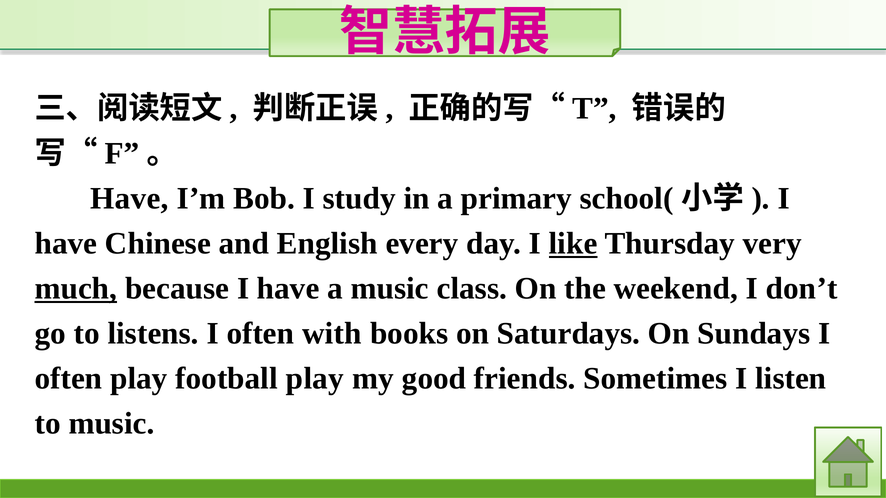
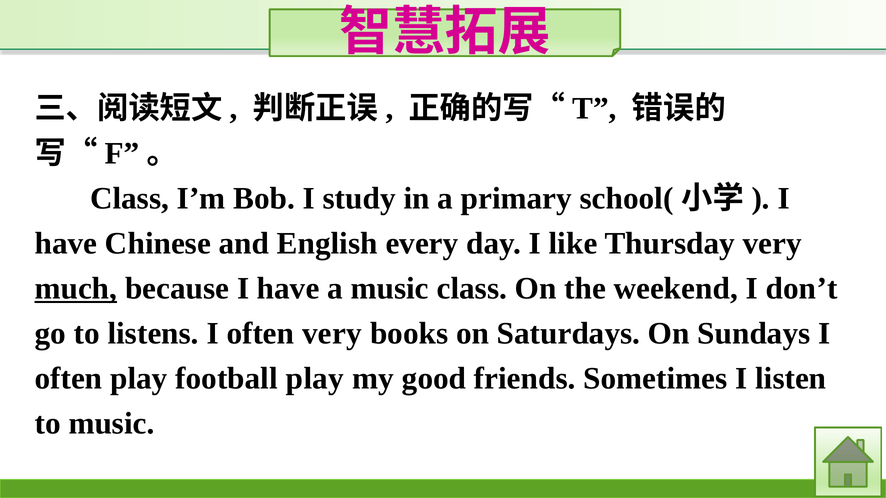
Have: Have -> Class (130, 199)
like underline: present -> none (573, 244)
often with: with -> very (332, 334)
